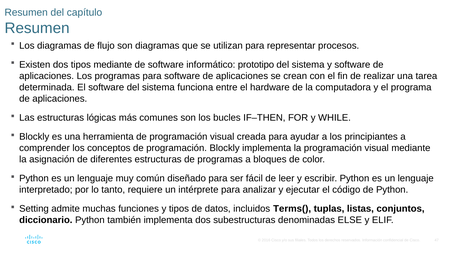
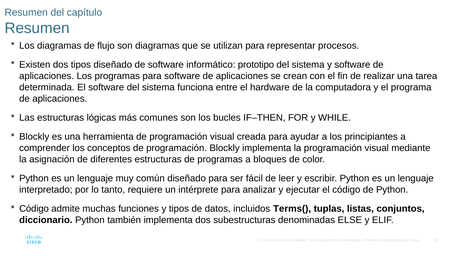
tipos mediante: mediante -> diseñado (113, 65)
Setting: Setting -> Código (34, 209)
